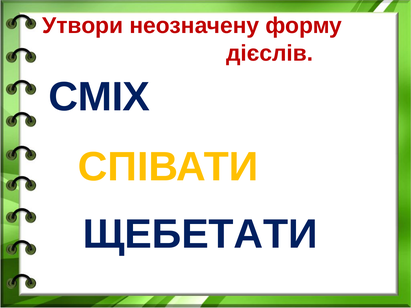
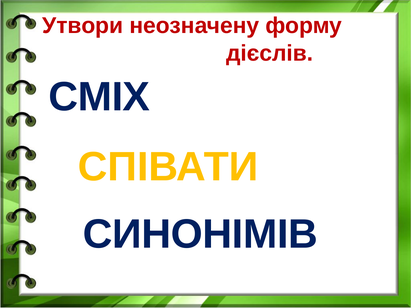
ЩЕБЕТАТИ: ЩЕБЕТАТИ -> СИНОНІМІВ (200, 235)
